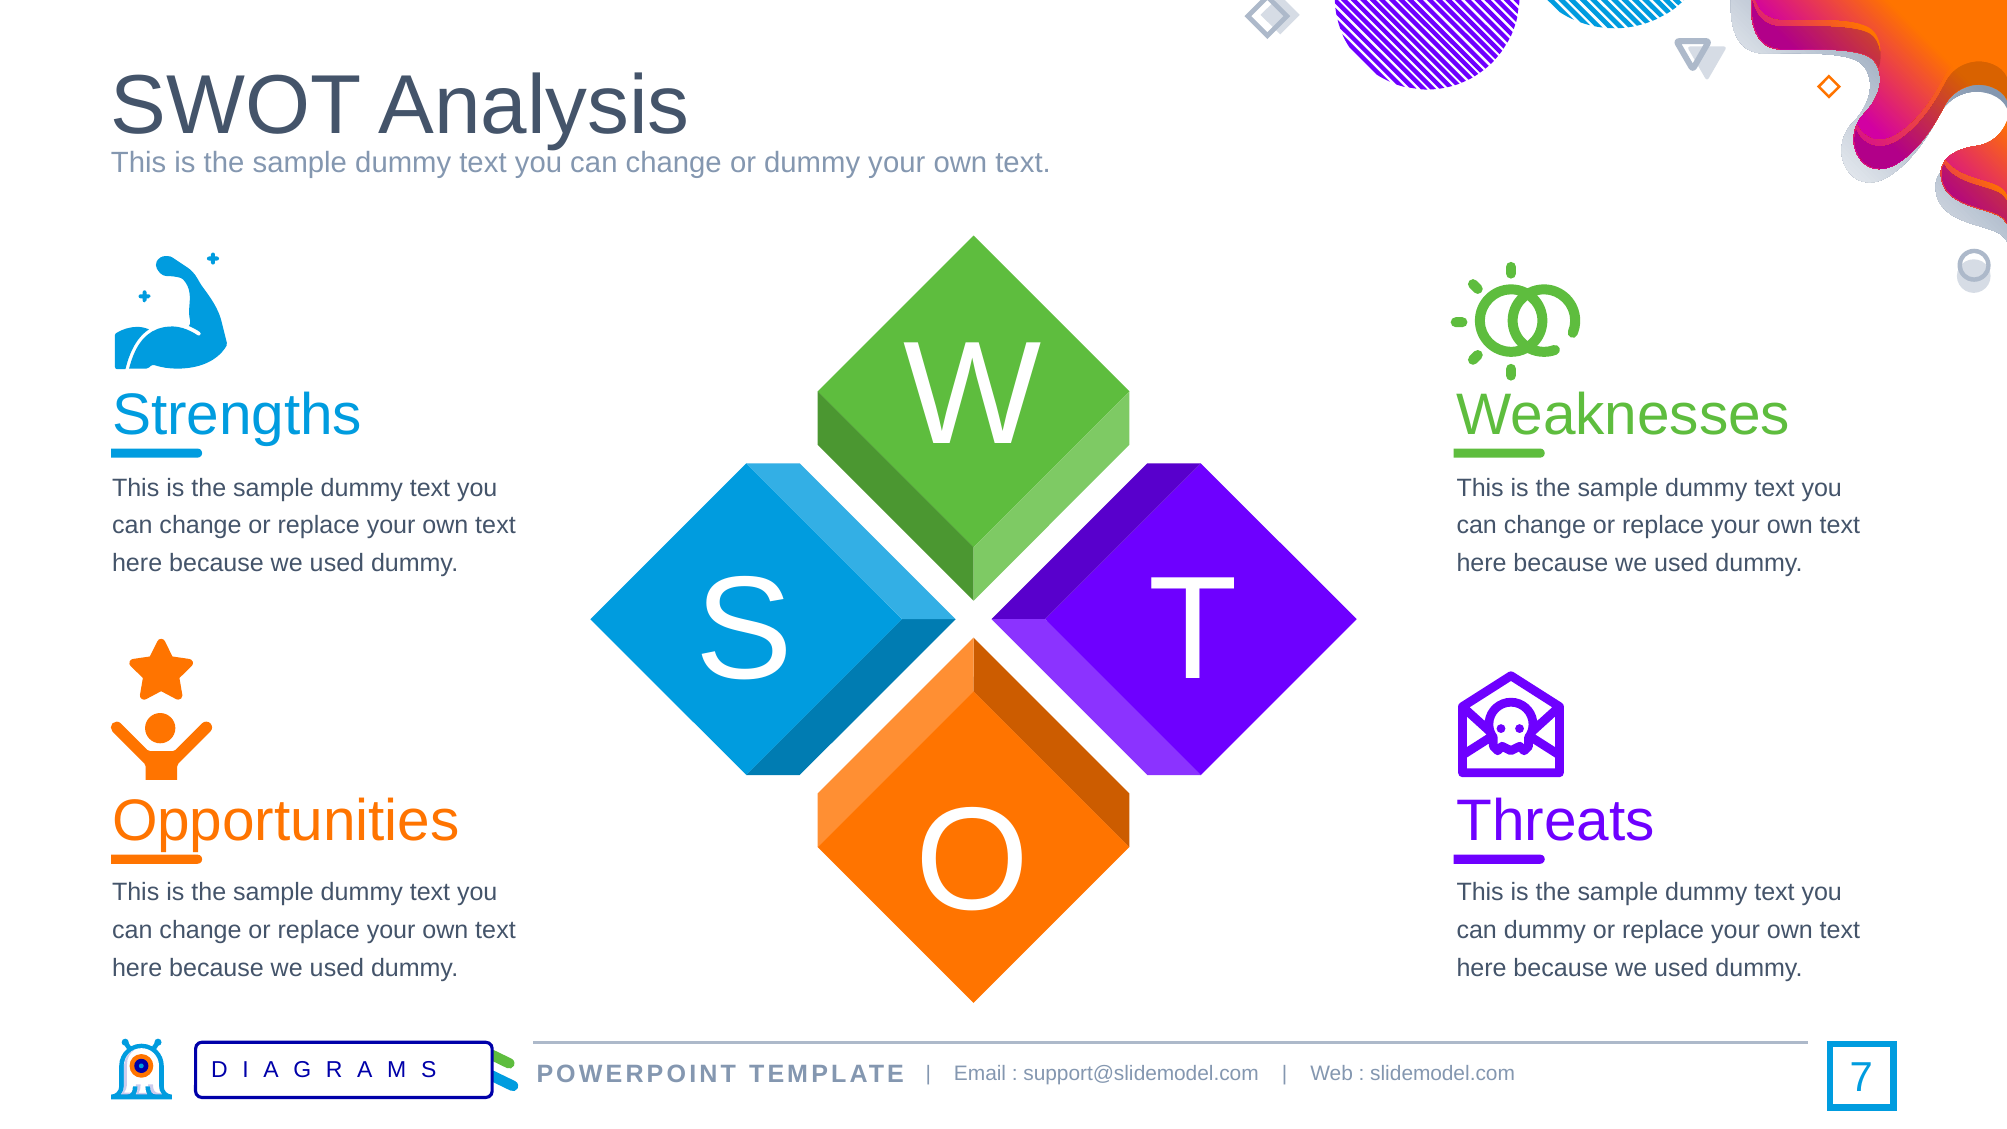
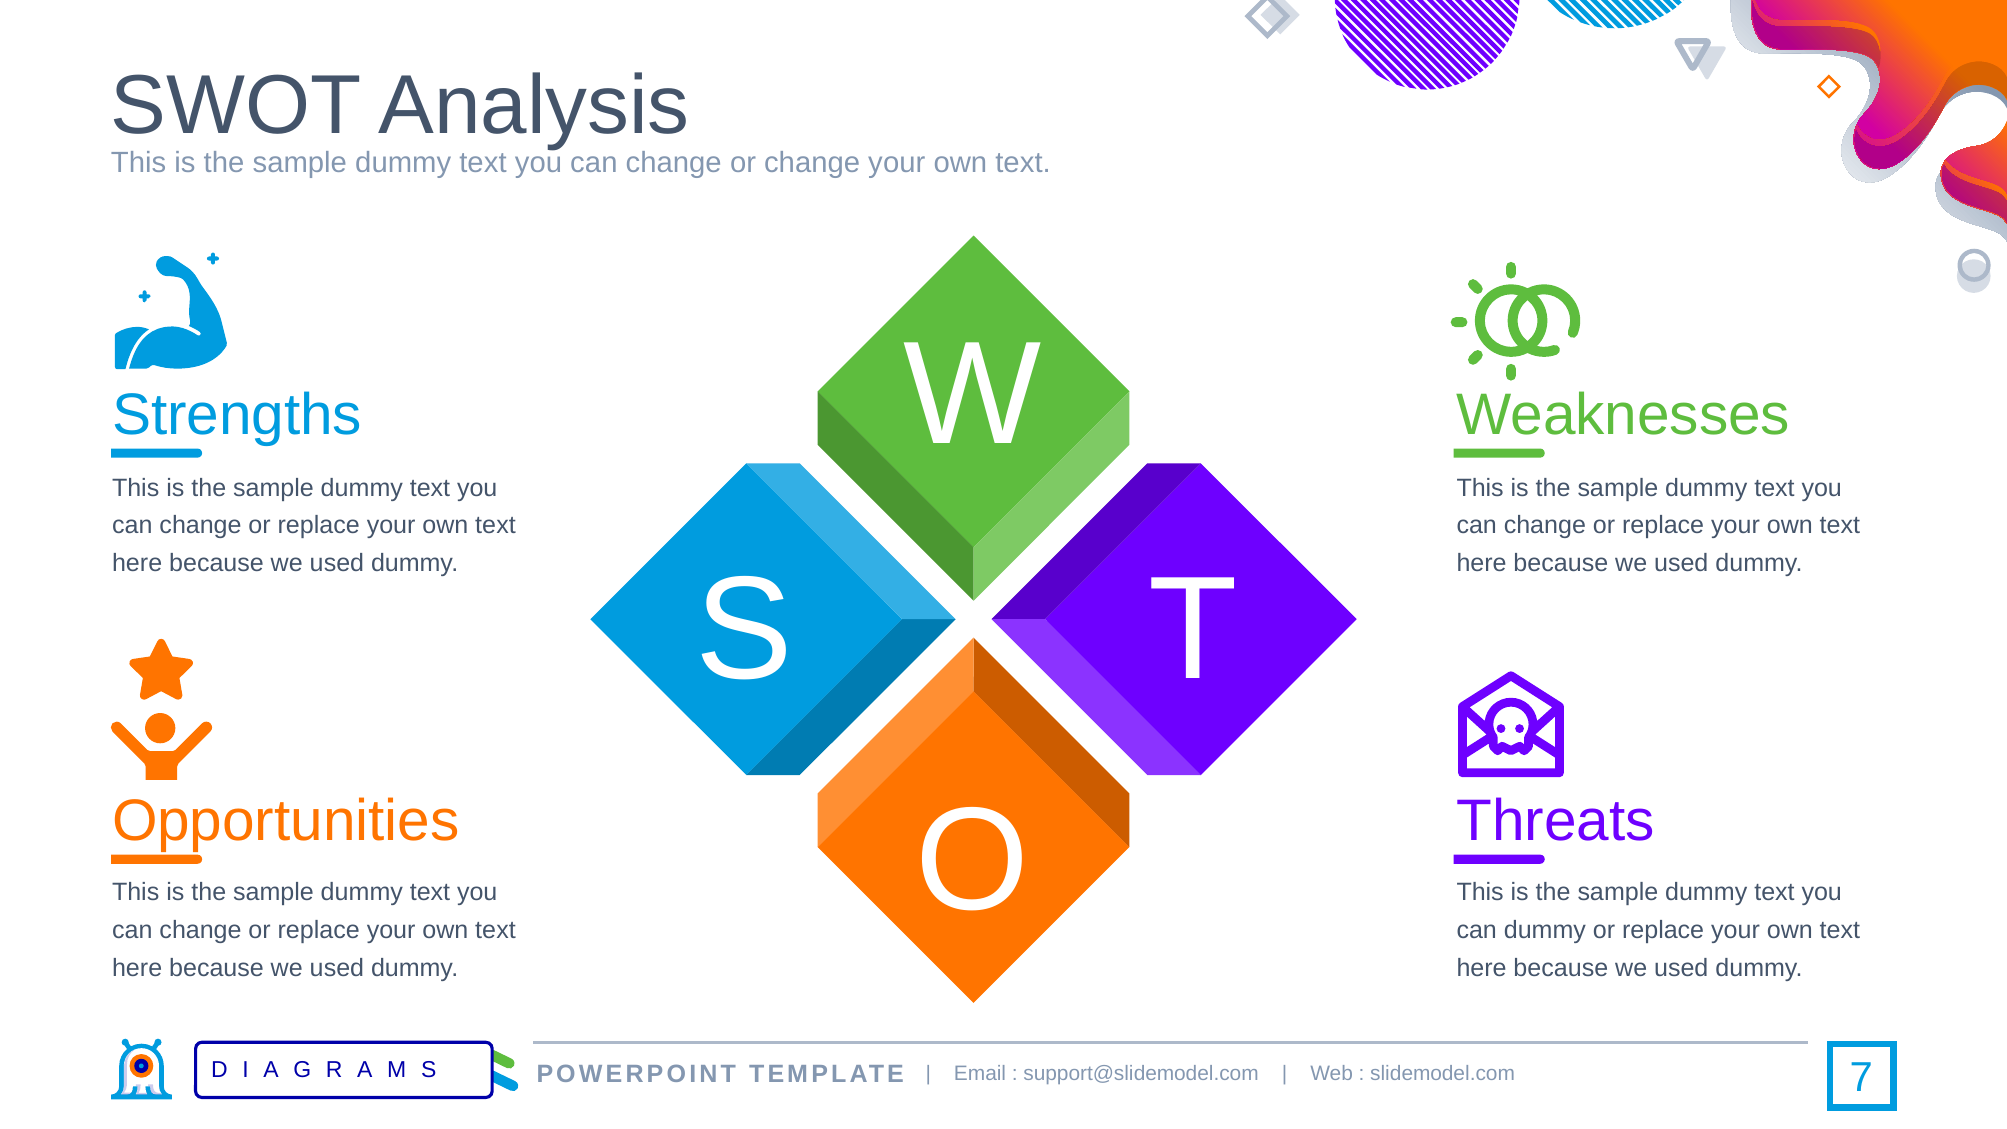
or dummy: dummy -> change (812, 163)
